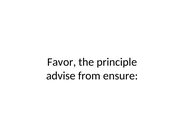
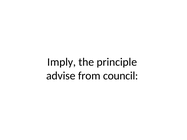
Favor: Favor -> Imply (62, 62)
ensure: ensure -> council (121, 76)
